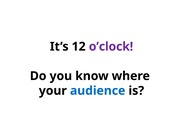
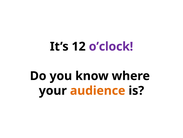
audience colour: blue -> orange (98, 90)
